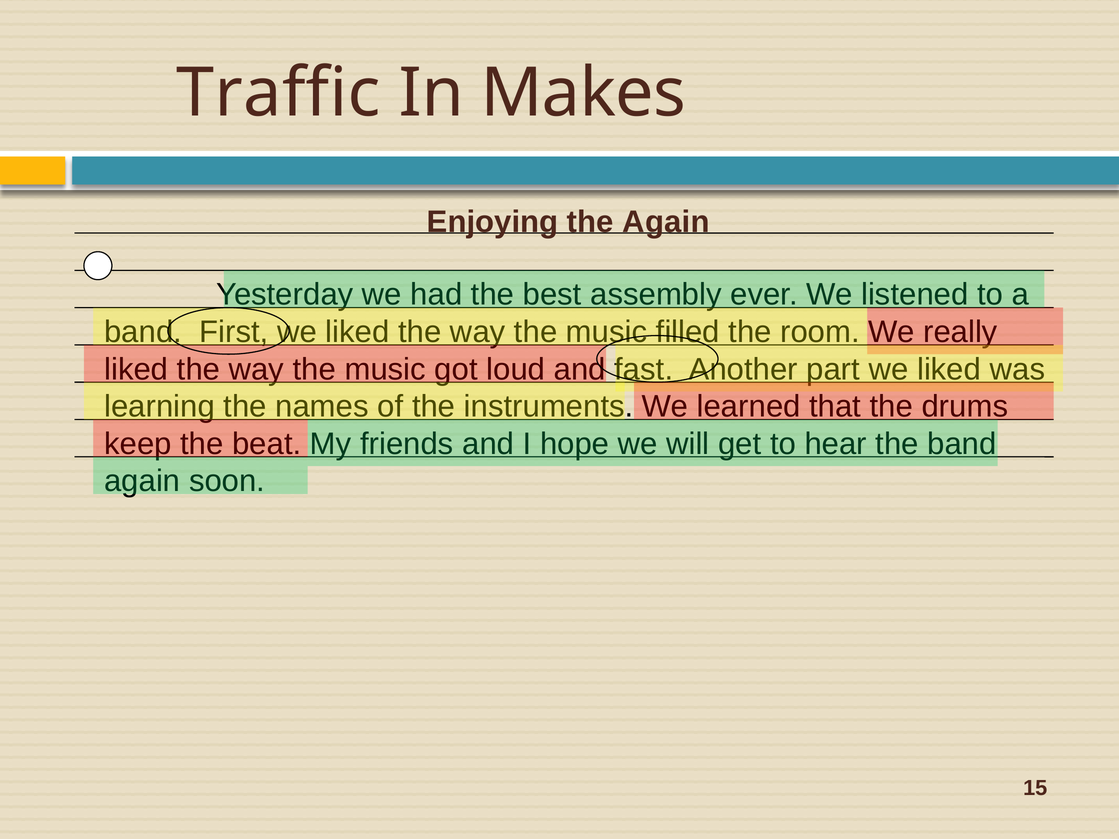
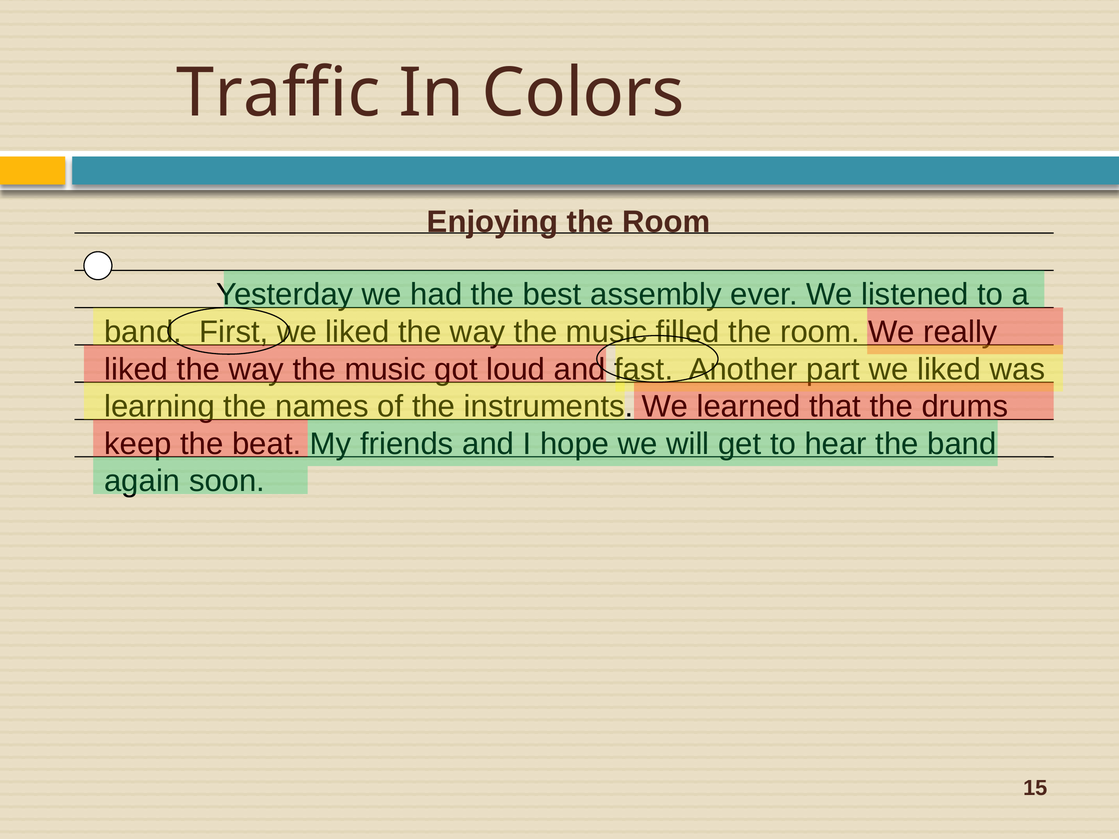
Makes: Makes -> Colors (583, 93)
Enjoying the Again: Again -> Room (666, 222)
